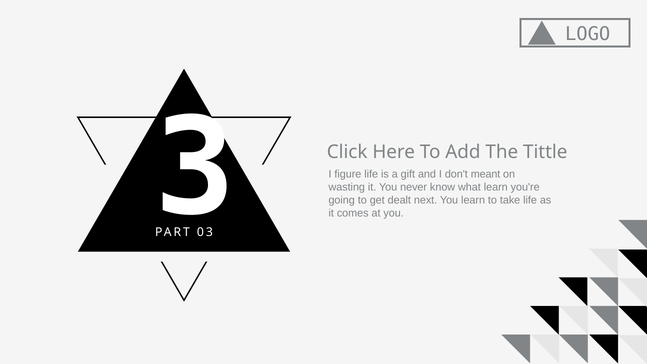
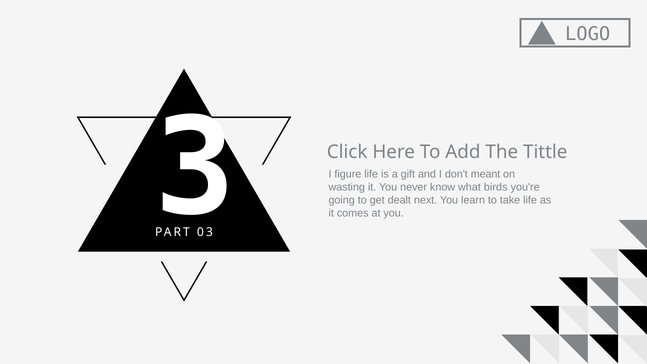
what learn: learn -> birds (496, 187)
